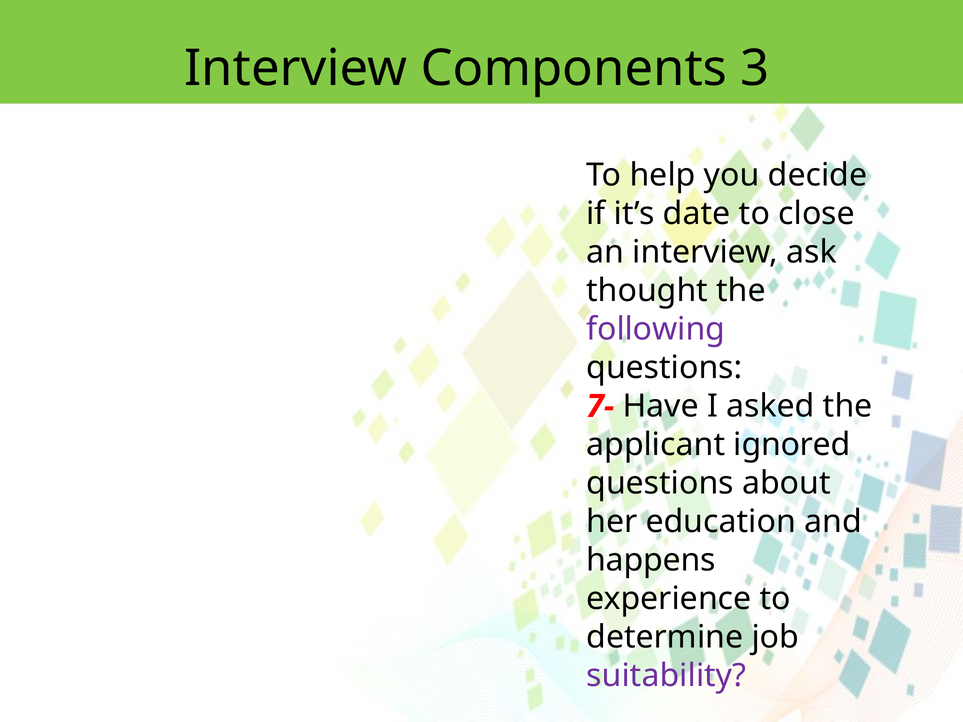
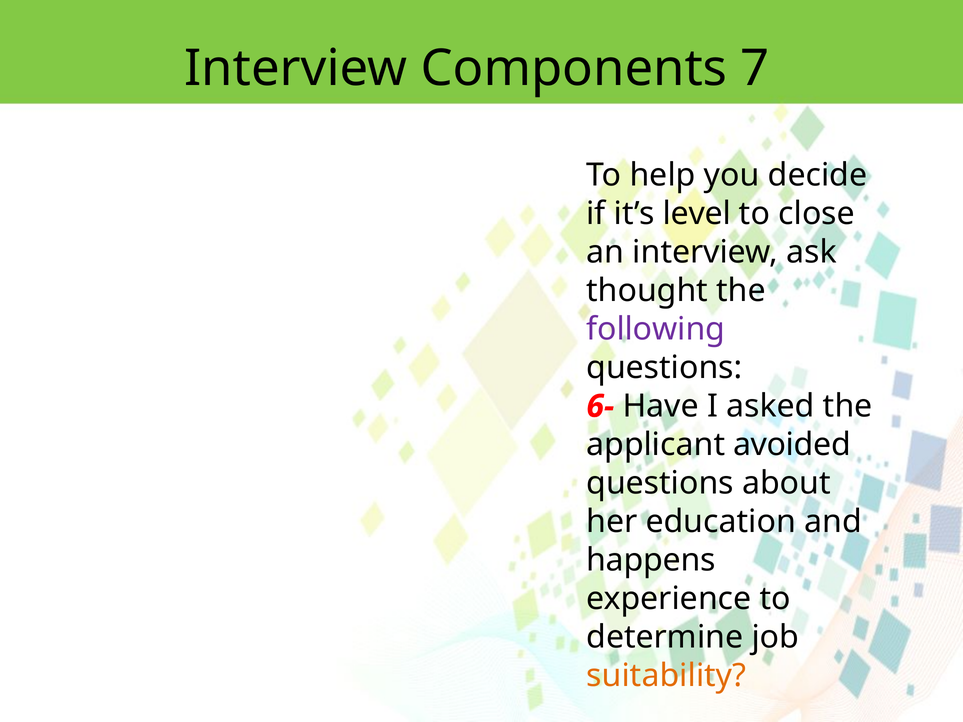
3: 3 -> 7 (755, 69)
date: date -> level (697, 214)
7-: 7- -> 6- (600, 406)
ignored: ignored -> avoided (792, 445)
suitability colour: purple -> orange (666, 676)
